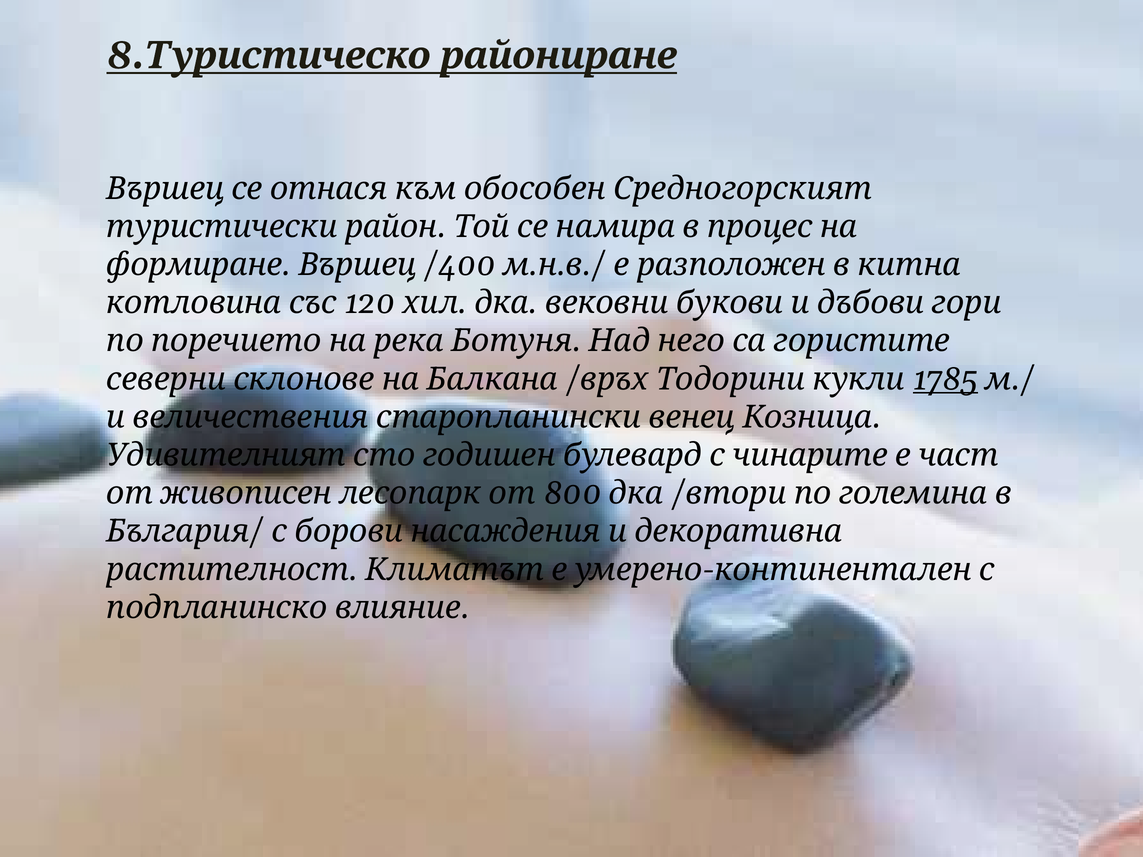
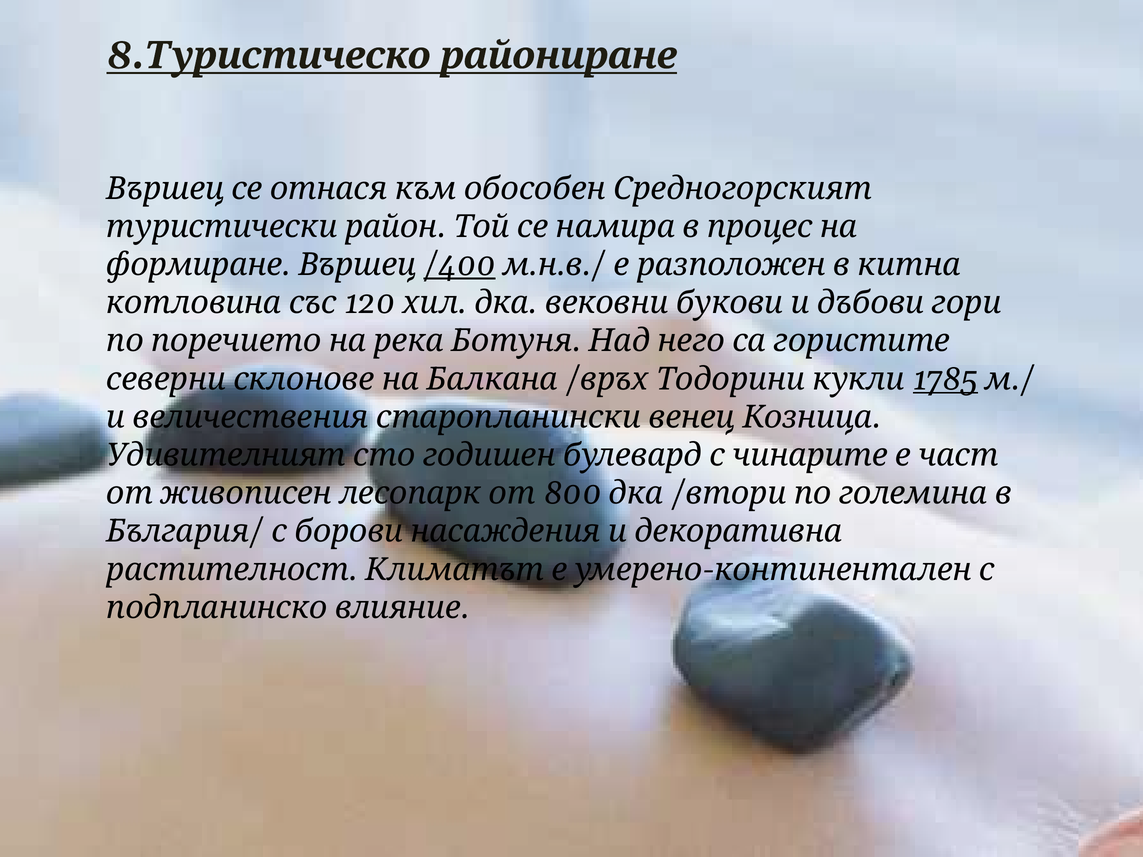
/400 underline: none -> present (460, 265)
